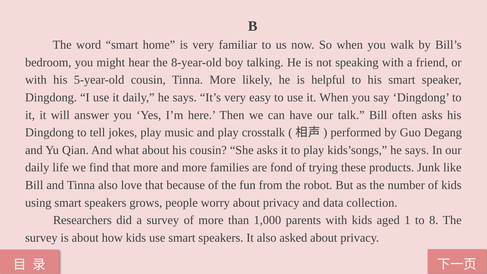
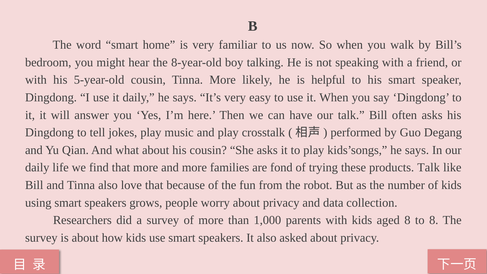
products Junk: Junk -> Talk (429, 168)
aged 1: 1 -> 8 (407, 220)
